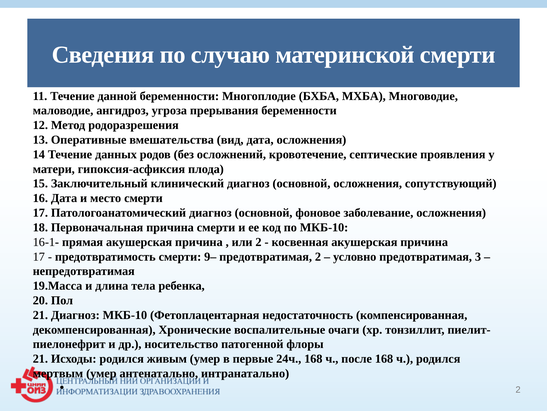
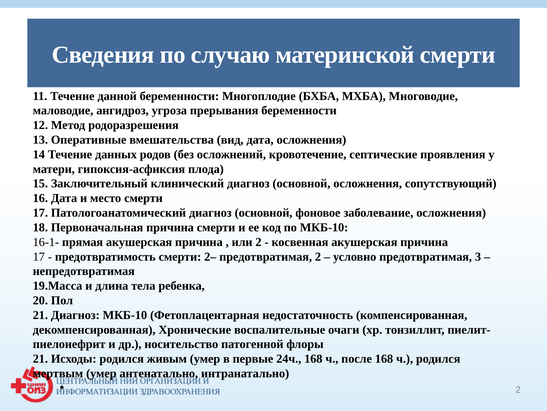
9–: 9– -> 2– (210, 256)
